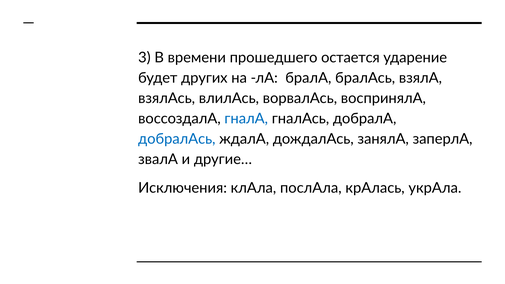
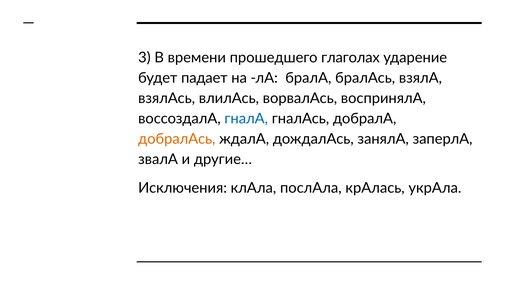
остается: остается -> глаголах (350, 58)
других: других -> падает (204, 78)
добралАсь colour: blue -> orange (177, 139)
